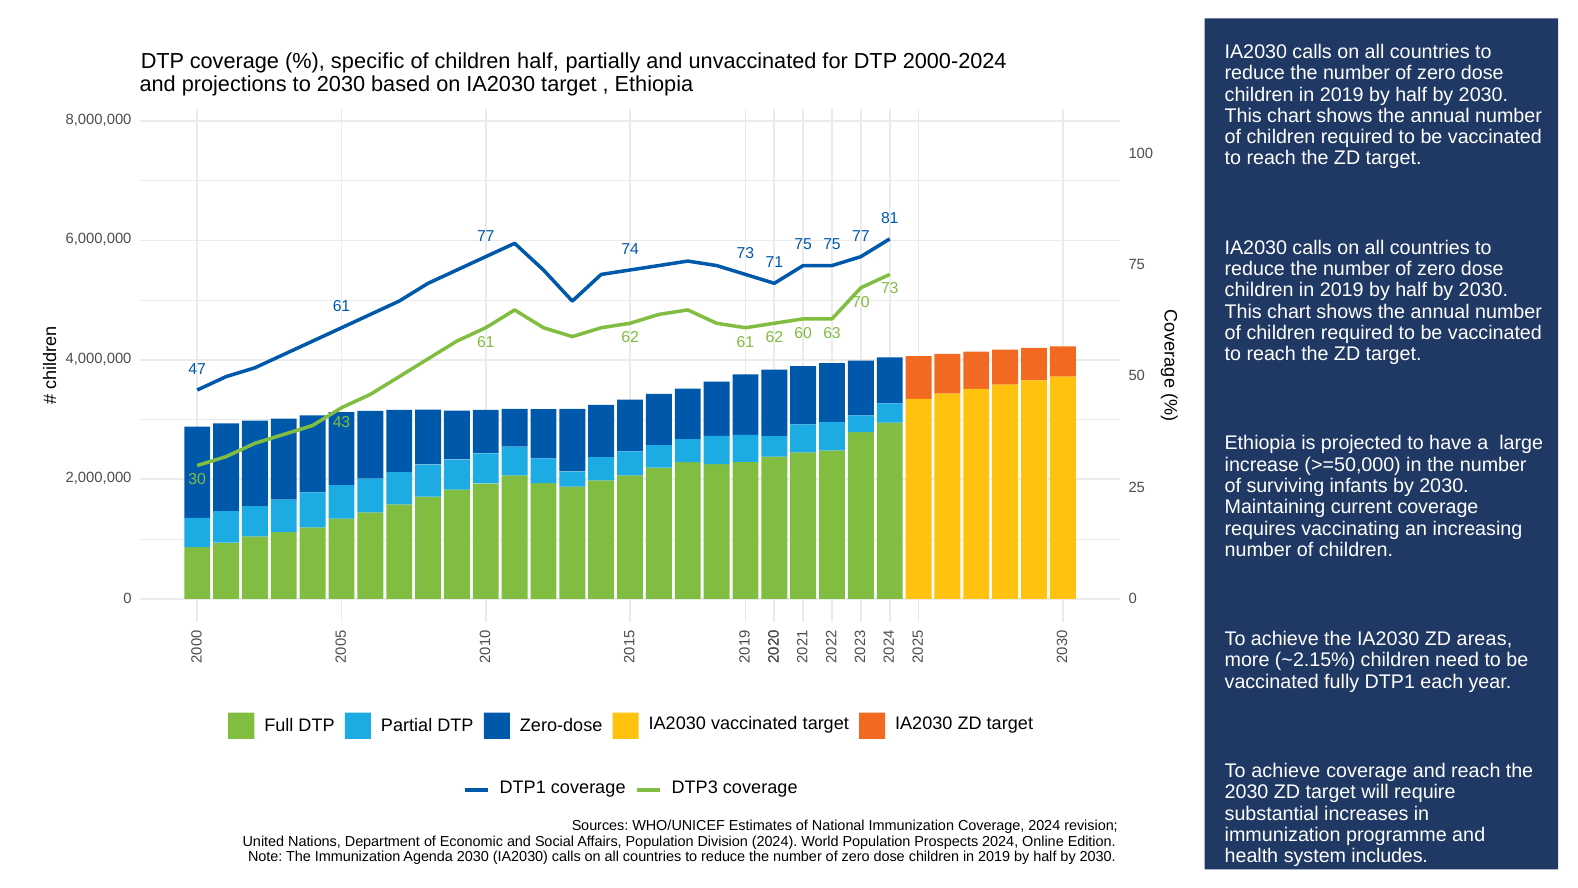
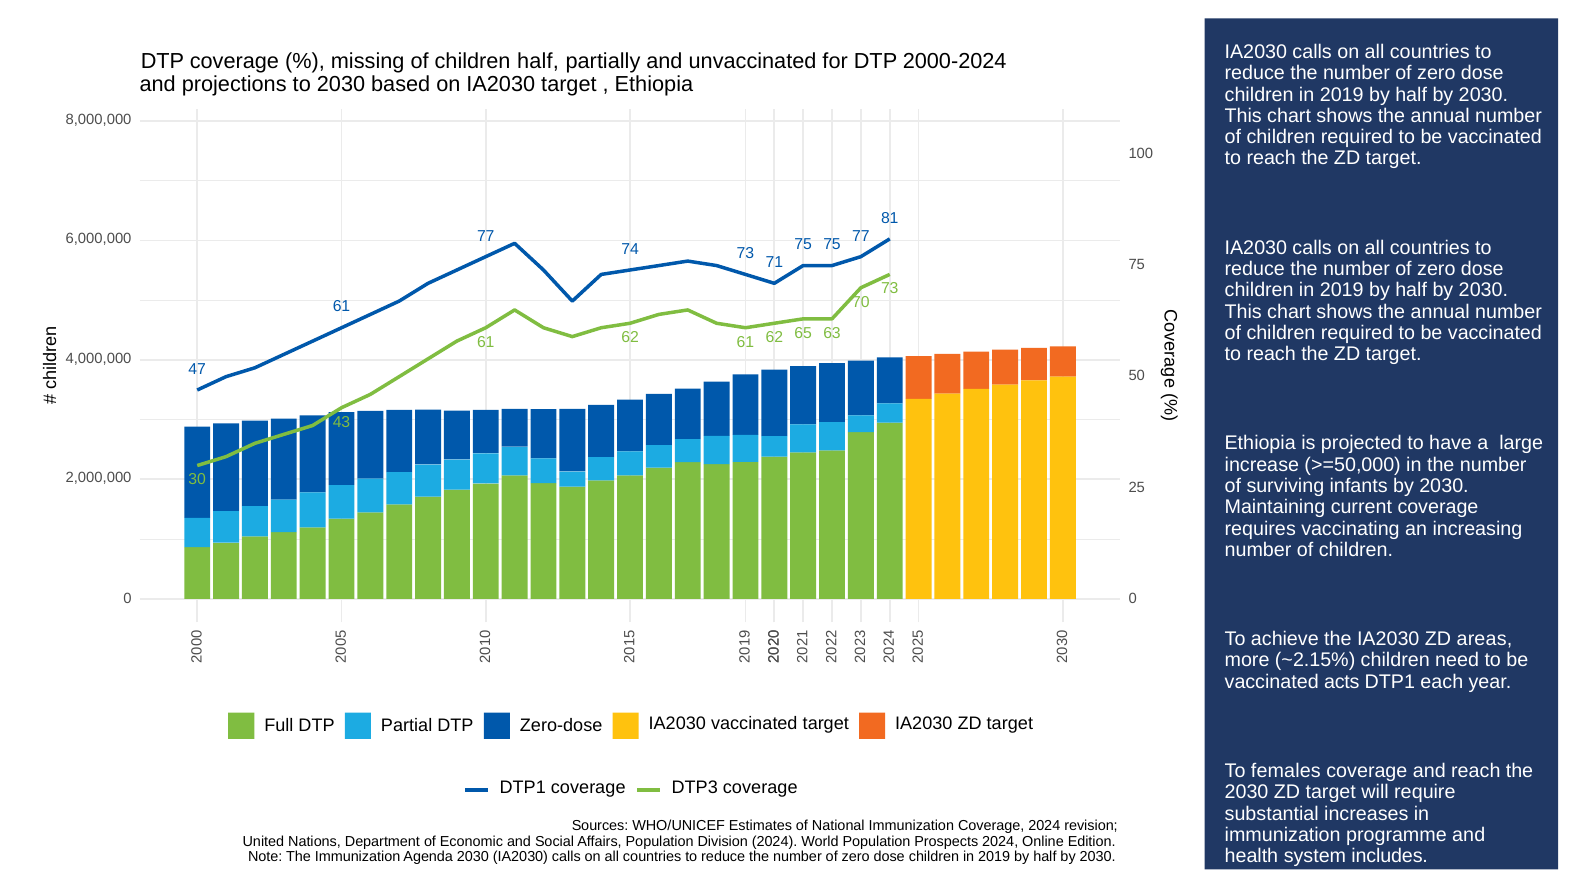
specific: specific -> missing (368, 61)
60: 60 -> 65 (803, 333)
fully: fully -> acts (1342, 681)
achieve: achieve -> females (1286, 771)
